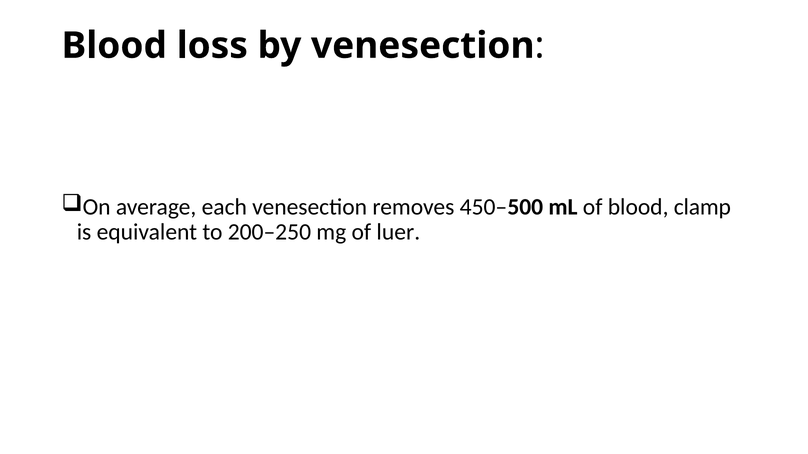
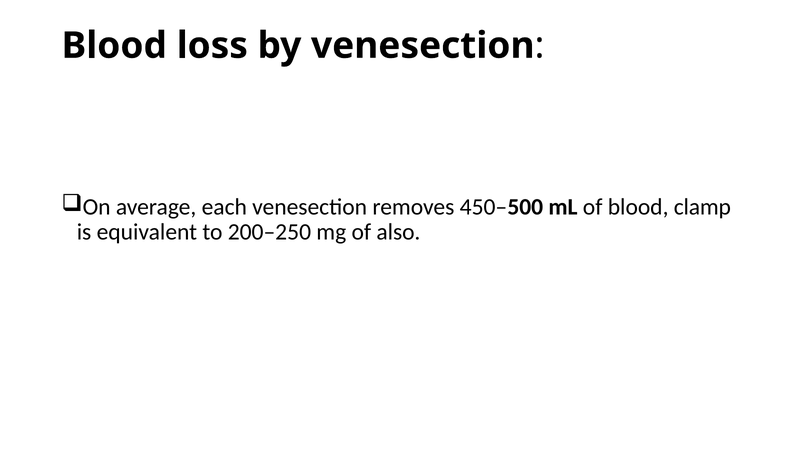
luer: luer -> also (398, 232)
